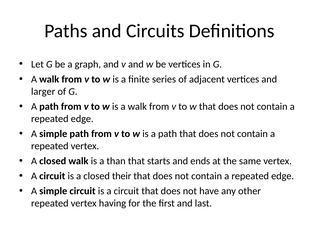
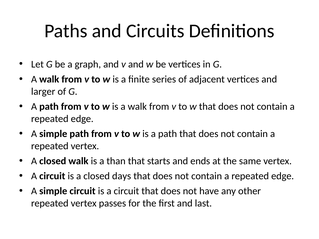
their: their -> days (122, 176)
having: having -> passes (112, 203)
